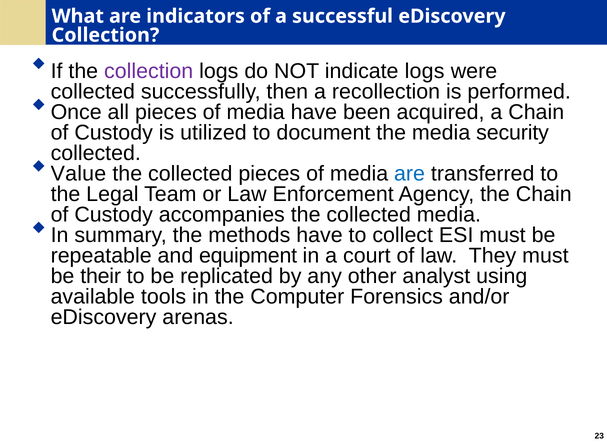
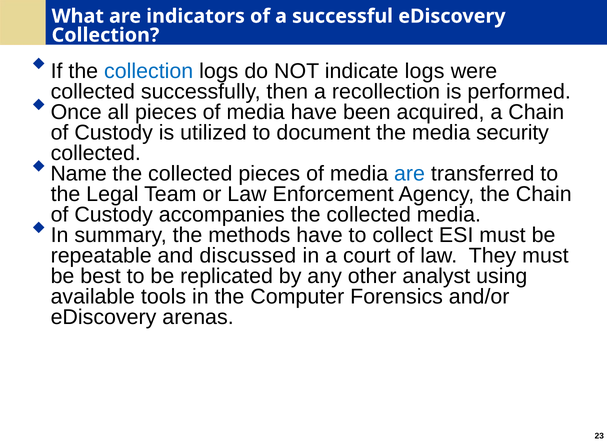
collection colour: purple -> blue (149, 71)
Value: Value -> Name (79, 174)
equipment: equipment -> discussed (248, 256)
their: their -> best (101, 276)
